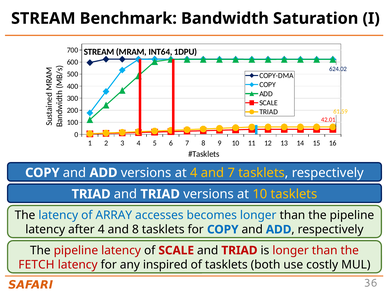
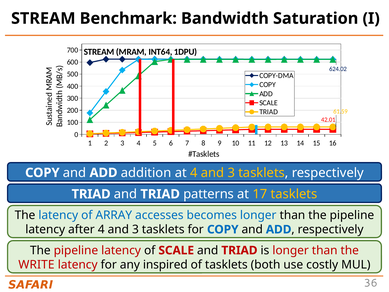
ADD versions: versions -> addition (146, 173)
at 4 and 7: 7 -> 3 (231, 173)
TRIAD versions: versions -> patterns (209, 194)
at 10: 10 -> 17 (260, 194)
after 4 and 8: 8 -> 3 (135, 229)
FETCH: FETCH -> WRITE (36, 264)
